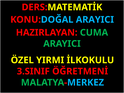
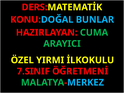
KONU:DOĞAL ARAYICI: ARAYICI -> BUNLAR (95, 20)
3.SINIF: 3.SINIF -> 7.SINIF (33, 71)
